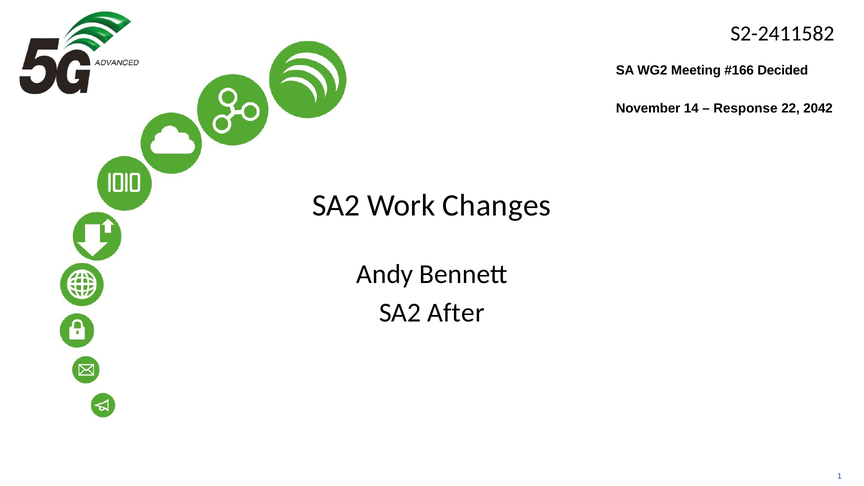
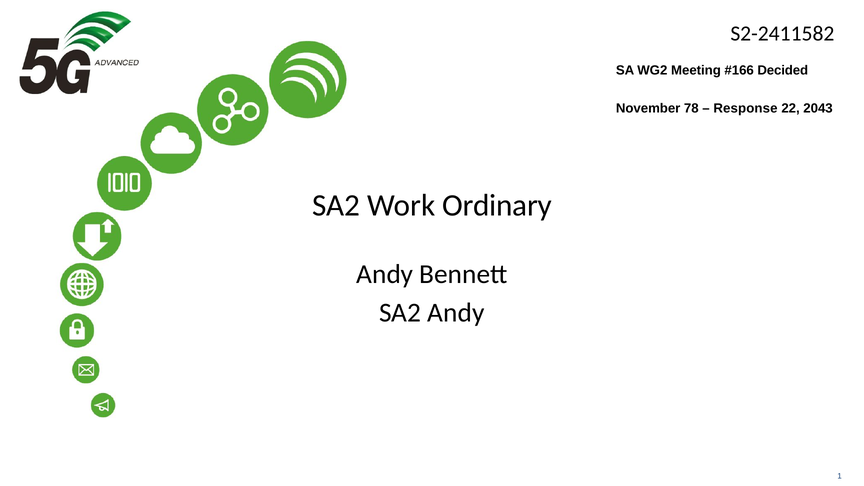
14: 14 -> 78 (691, 108)
2042: 2042 -> 2043 (818, 108)
Changes: Changes -> Ordinary (497, 205)
SA2 After: After -> Andy (456, 313)
